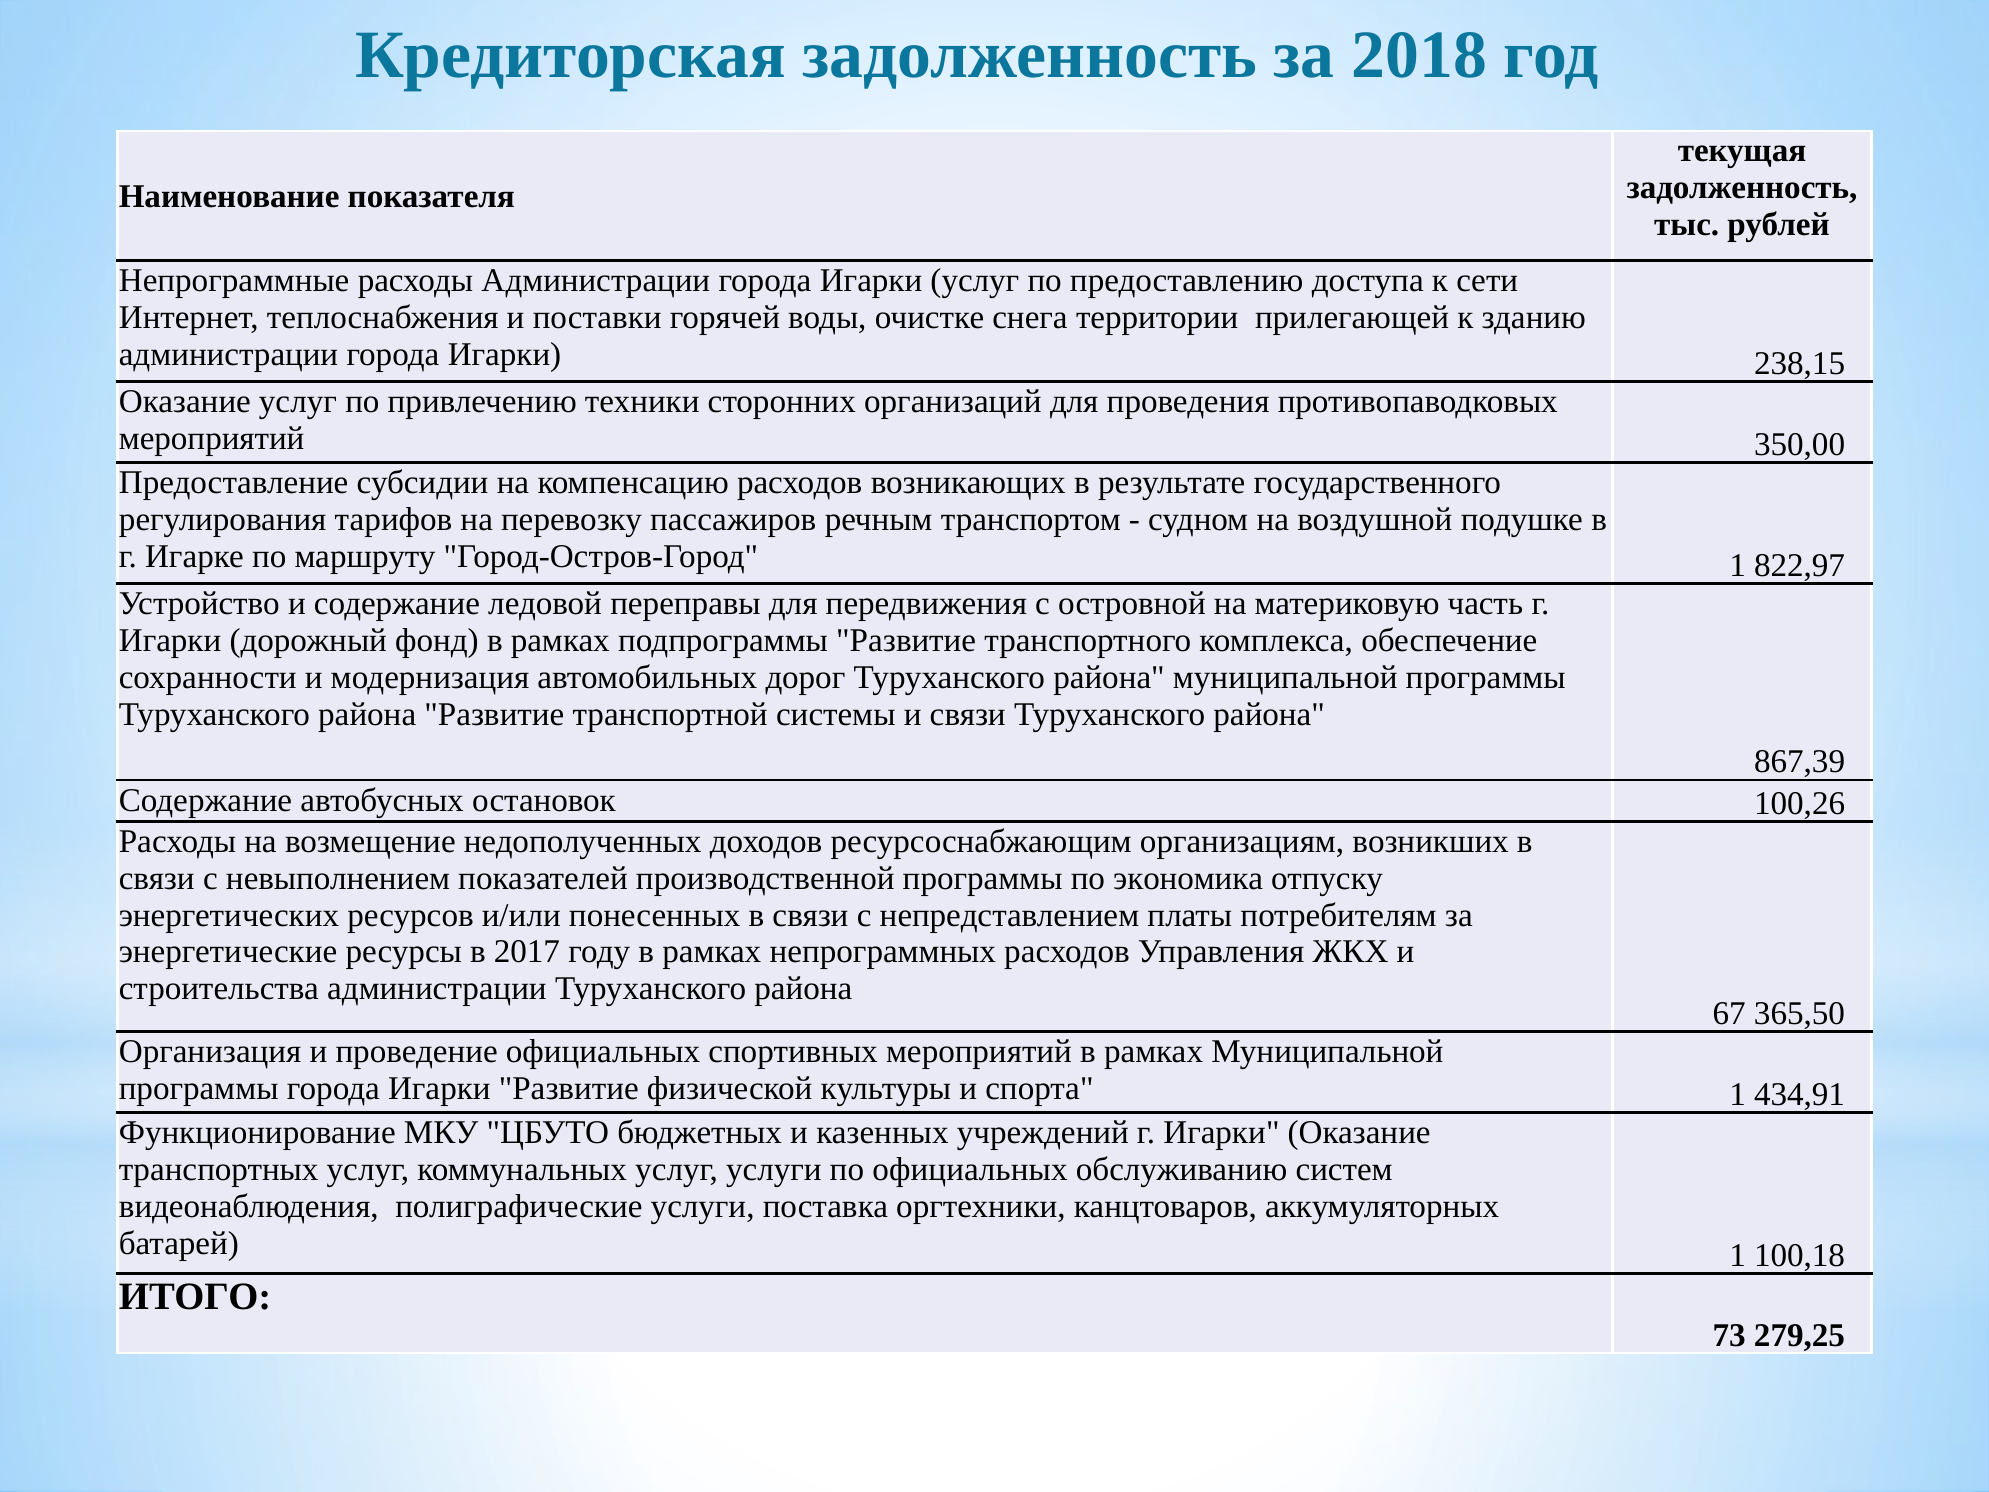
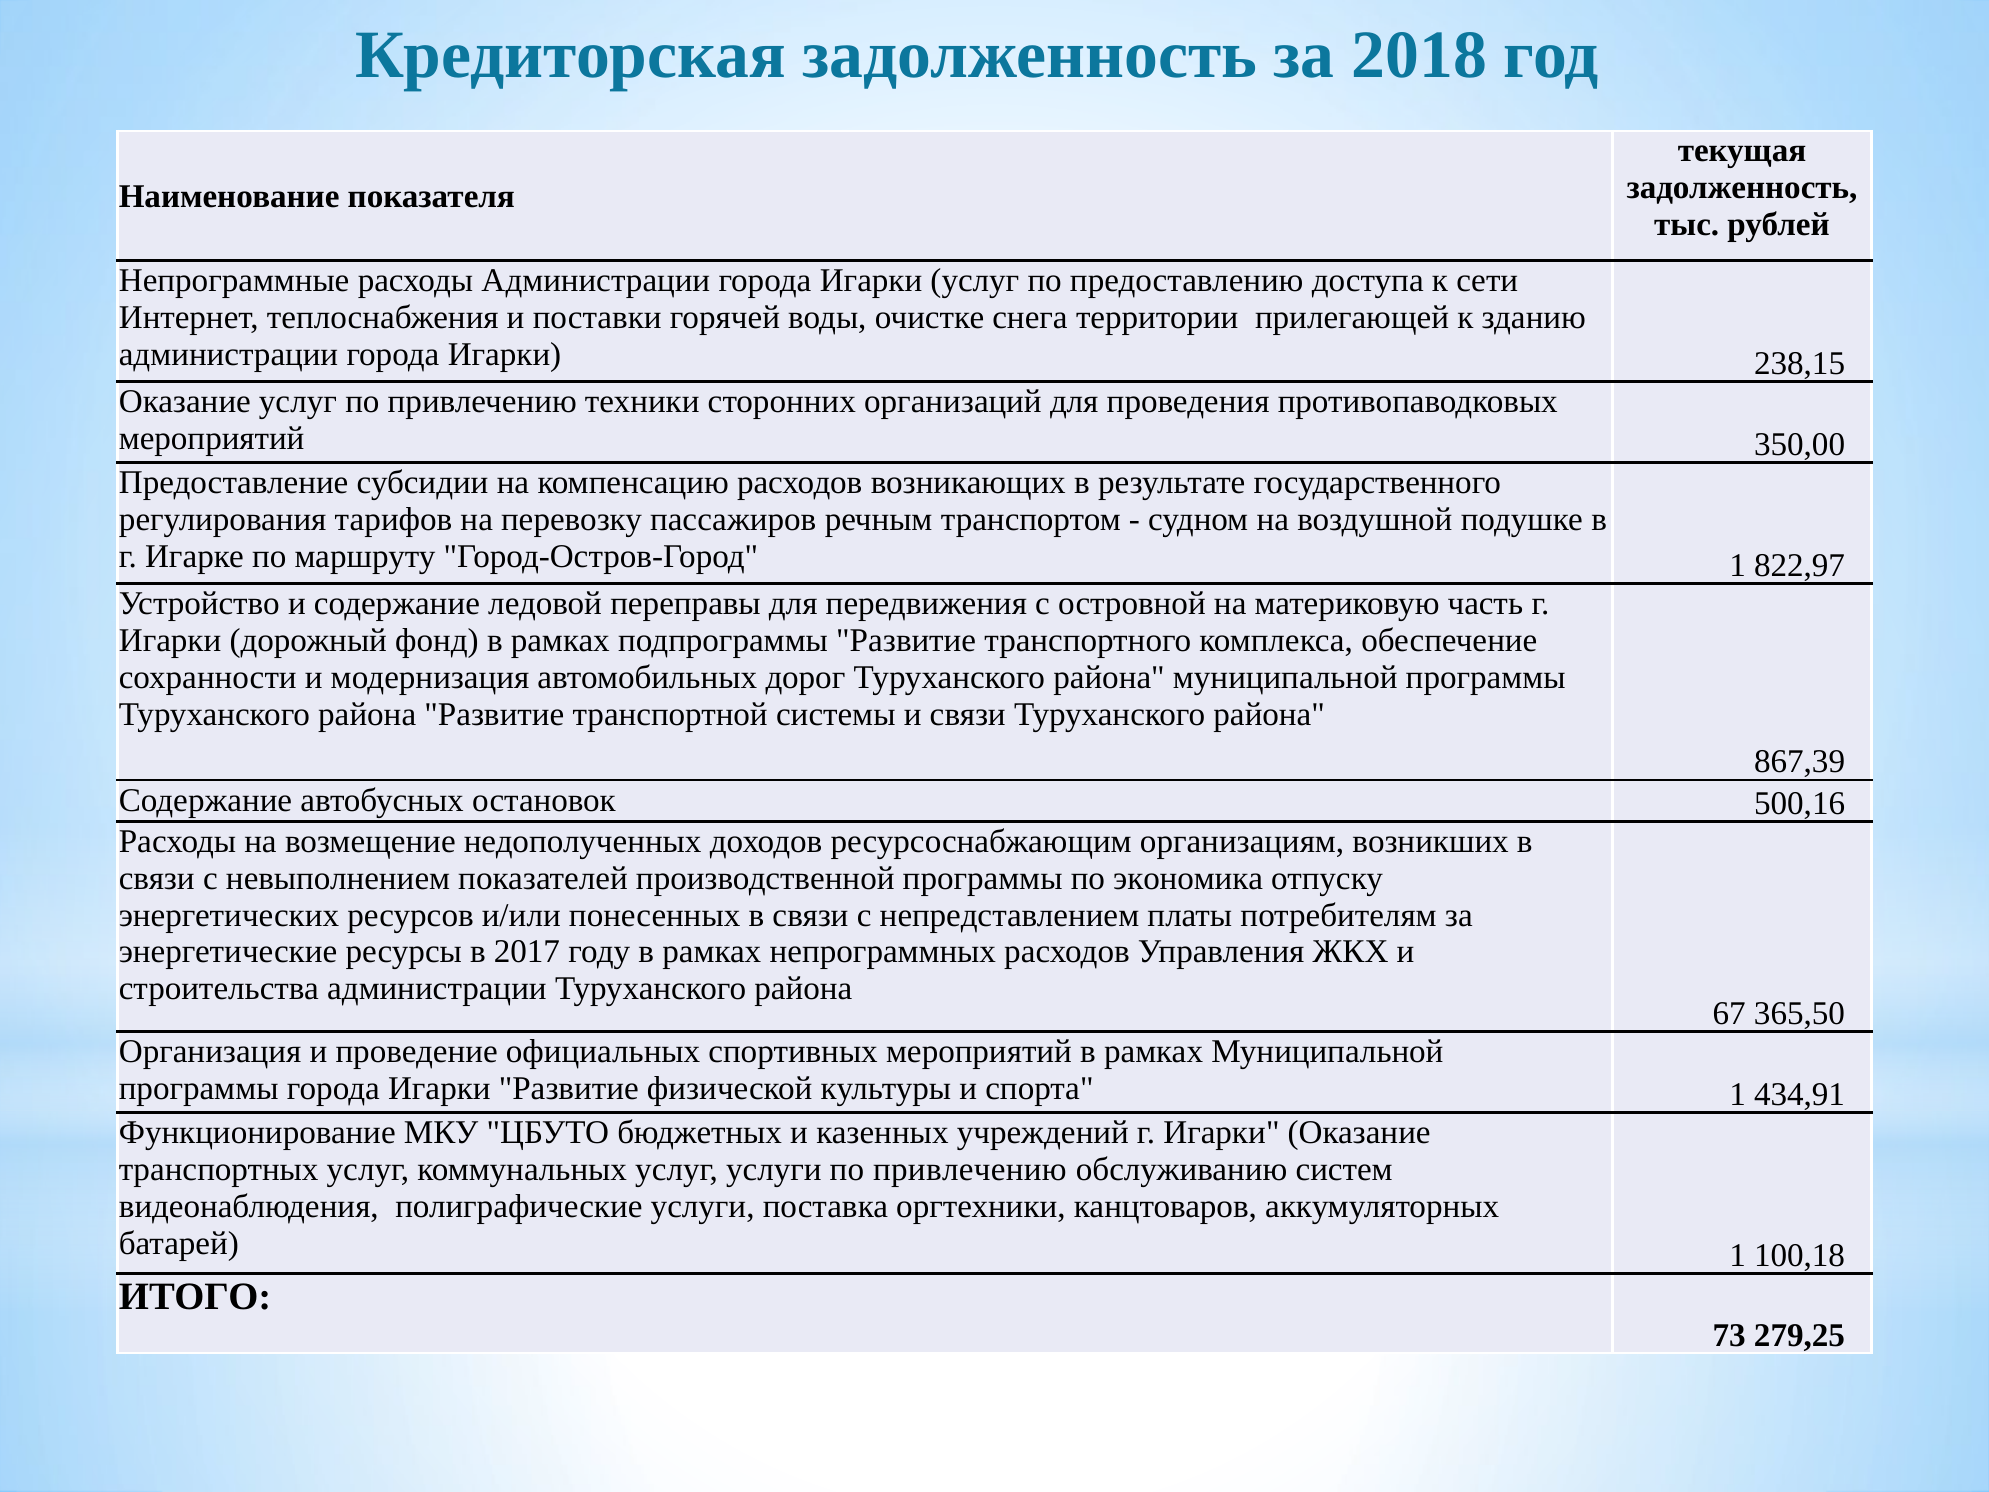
100,26: 100,26 -> 500,16 (1800, 803)
услуги по официальных: официальных -> привлечению (970, 1169)
